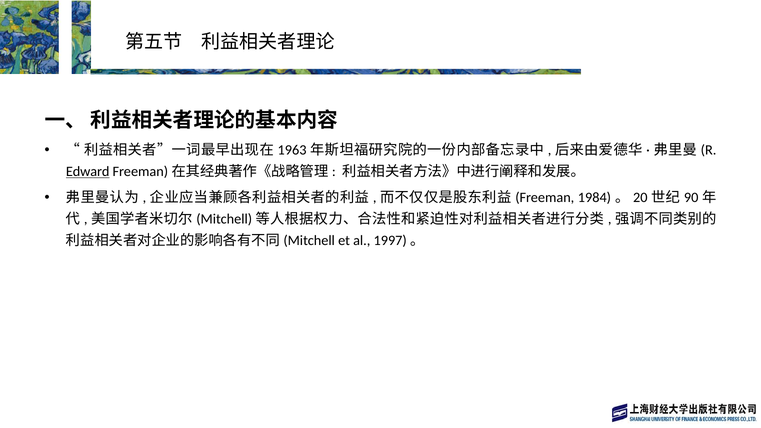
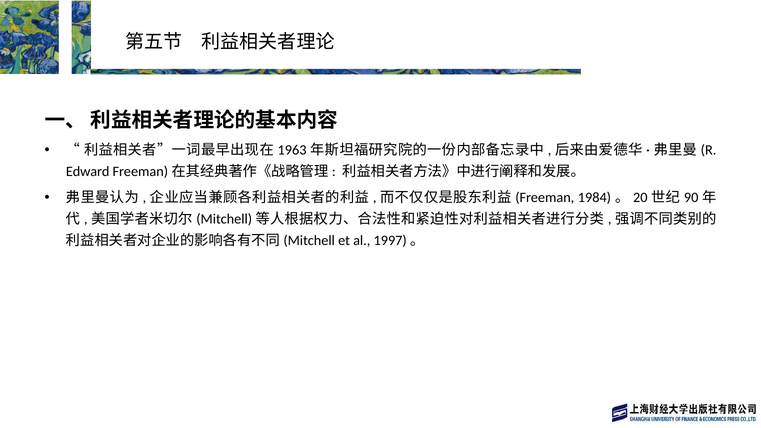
Edward underline: present -> none (88, 172)
